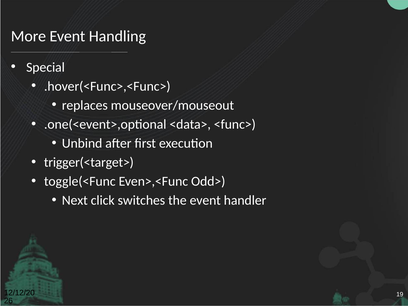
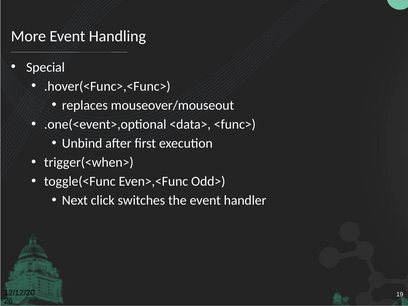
trigger(<target>: trigger(<target> -> trigger(<when> (89, 162)
